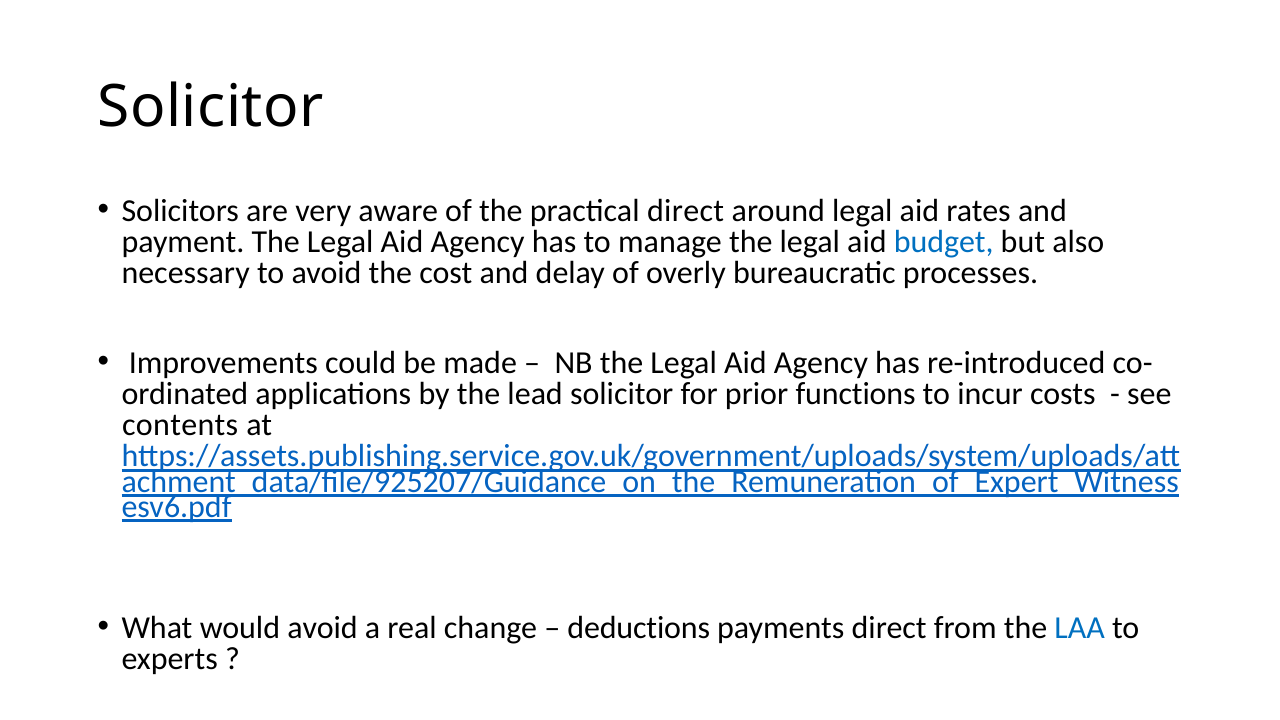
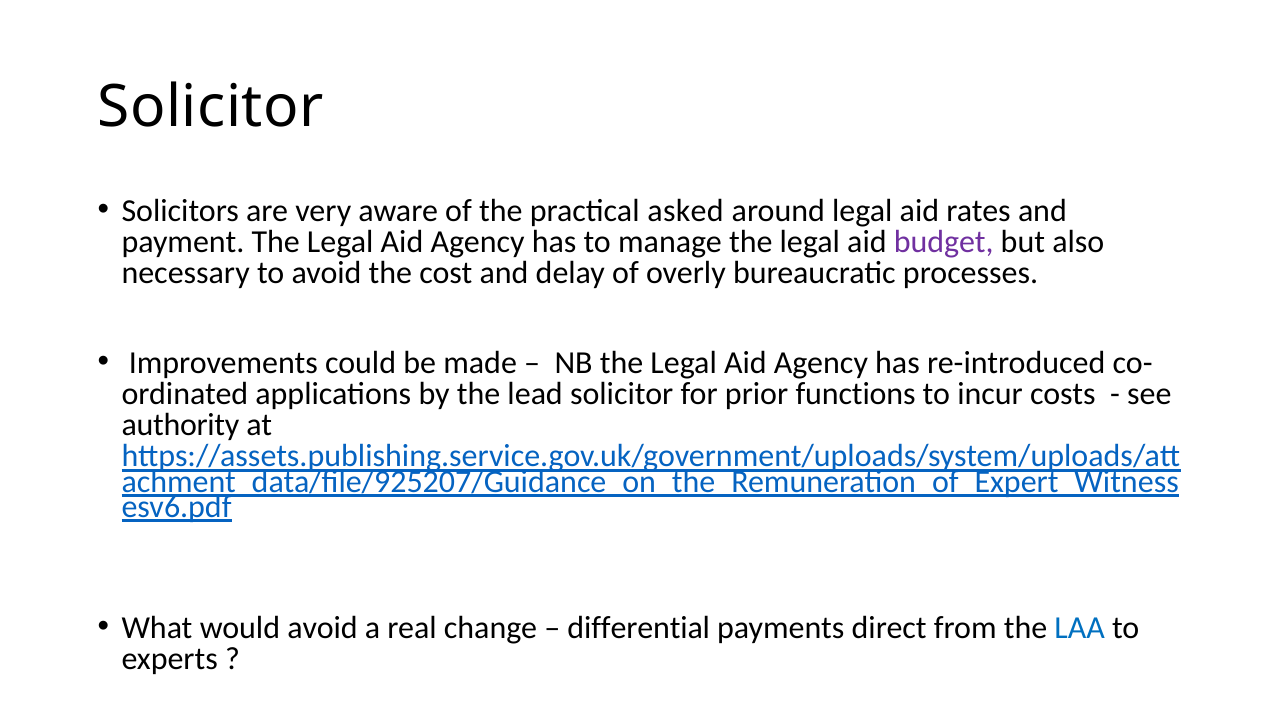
practical direct: direct -> asked (686, 211)
budget colour: blue -> purple (944, 242)
contents: contents -> authority (180, 425)
deductions: deductions -> differential (639, 628)
